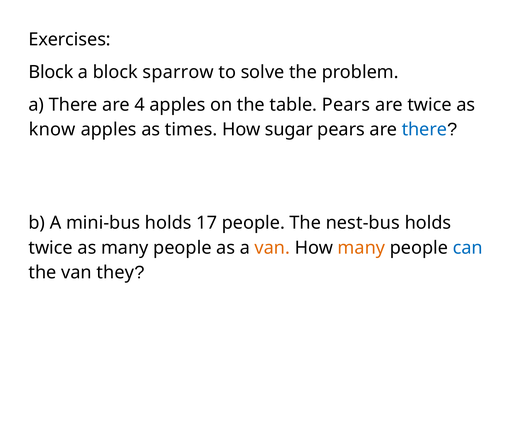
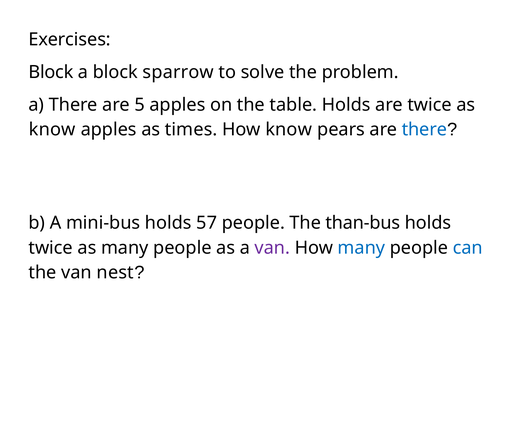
4: 4 -> 5 (140, 105)
table Pears: Pears -> Holds (346, 105)
How sugar: sugar -> know (289, 129)
17: 17 -> 57 (207, 223)
nest-bus: nest-bus -> than-bus (363, 223)
van colour: orange -> purple (272, 248)
many colour: orange -> blue (361, 248)
they: they -> nest (115, 272)
